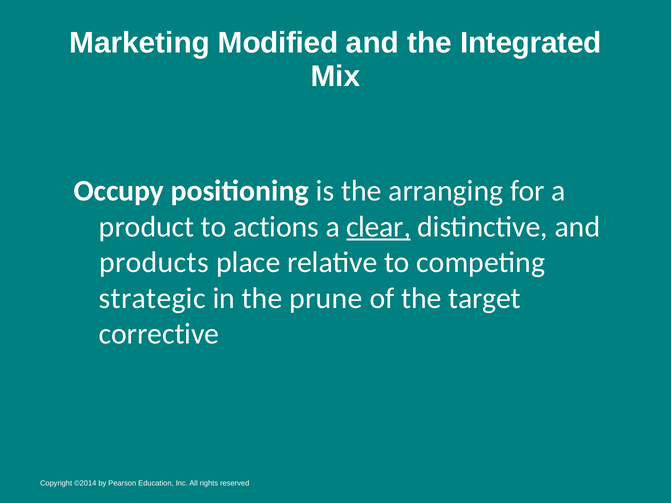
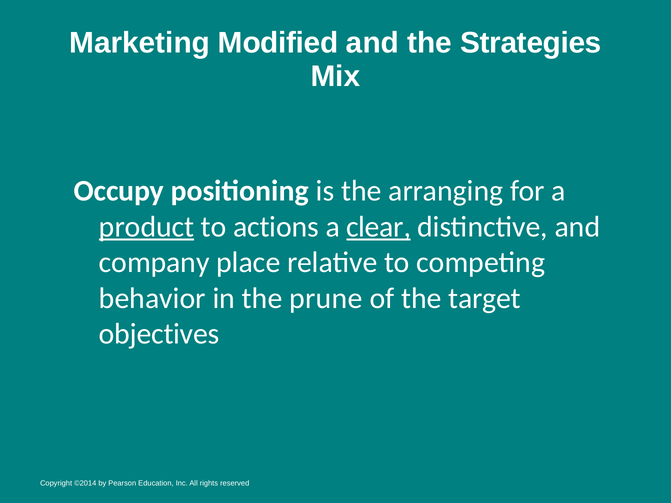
Integrated: Integrated -> Strategies (531, 43)
product underline: none -> present (147, 227)
products: products -> company (154, 263)
strategic: strategic -> behavior (152, 298)
corrective: corrective -> objectives (159, 334)
